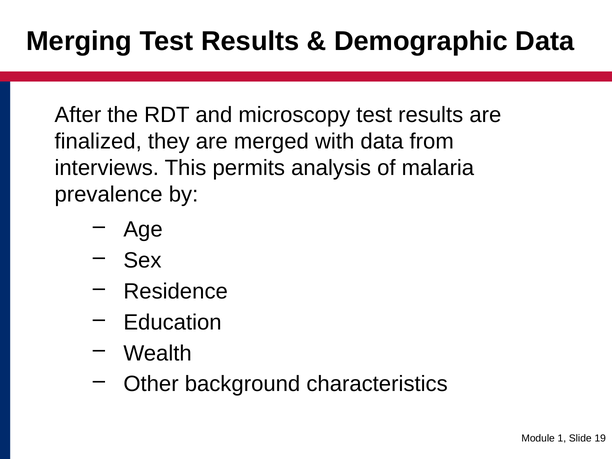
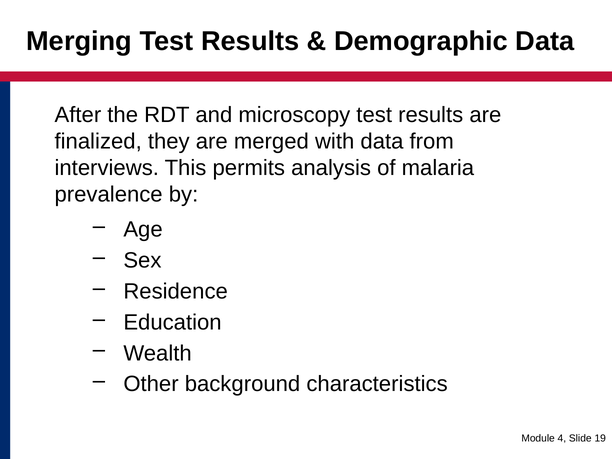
1: 1 -> 4 (562, 438)
